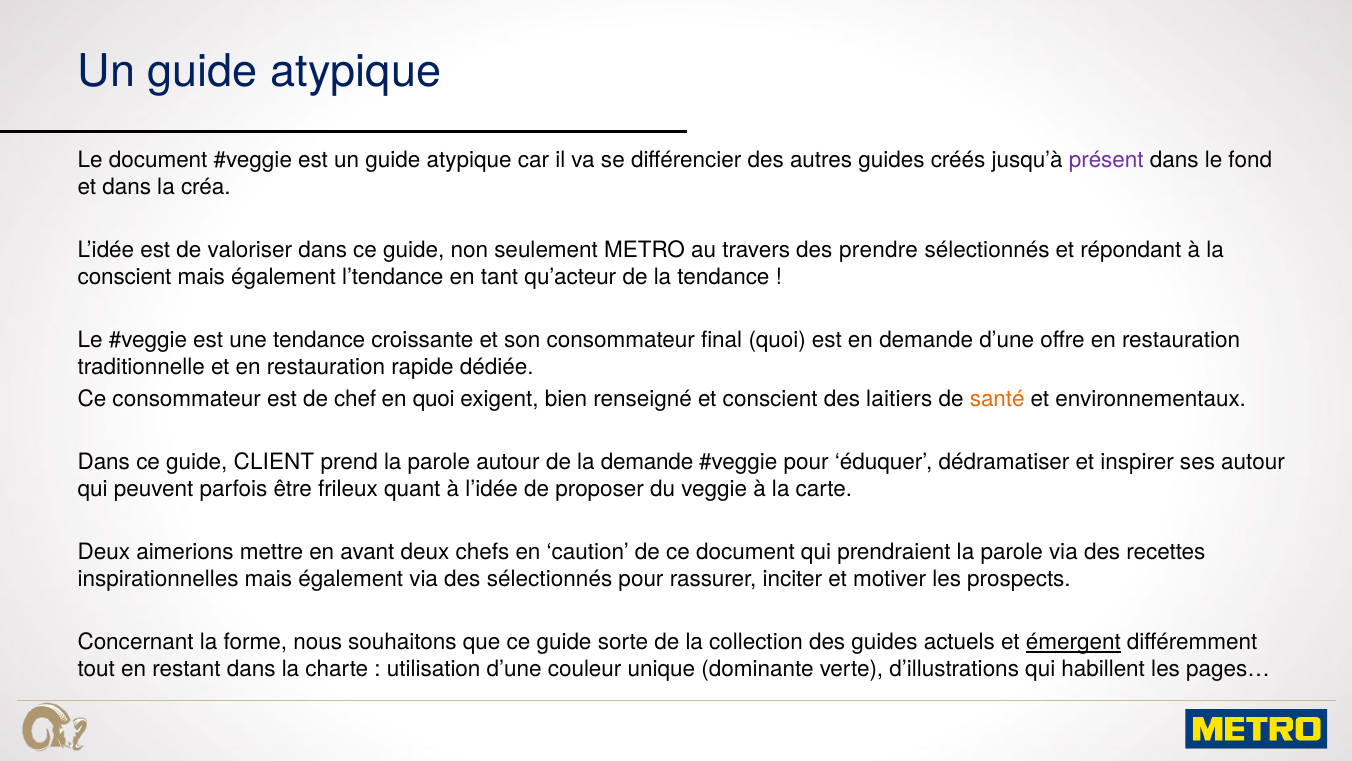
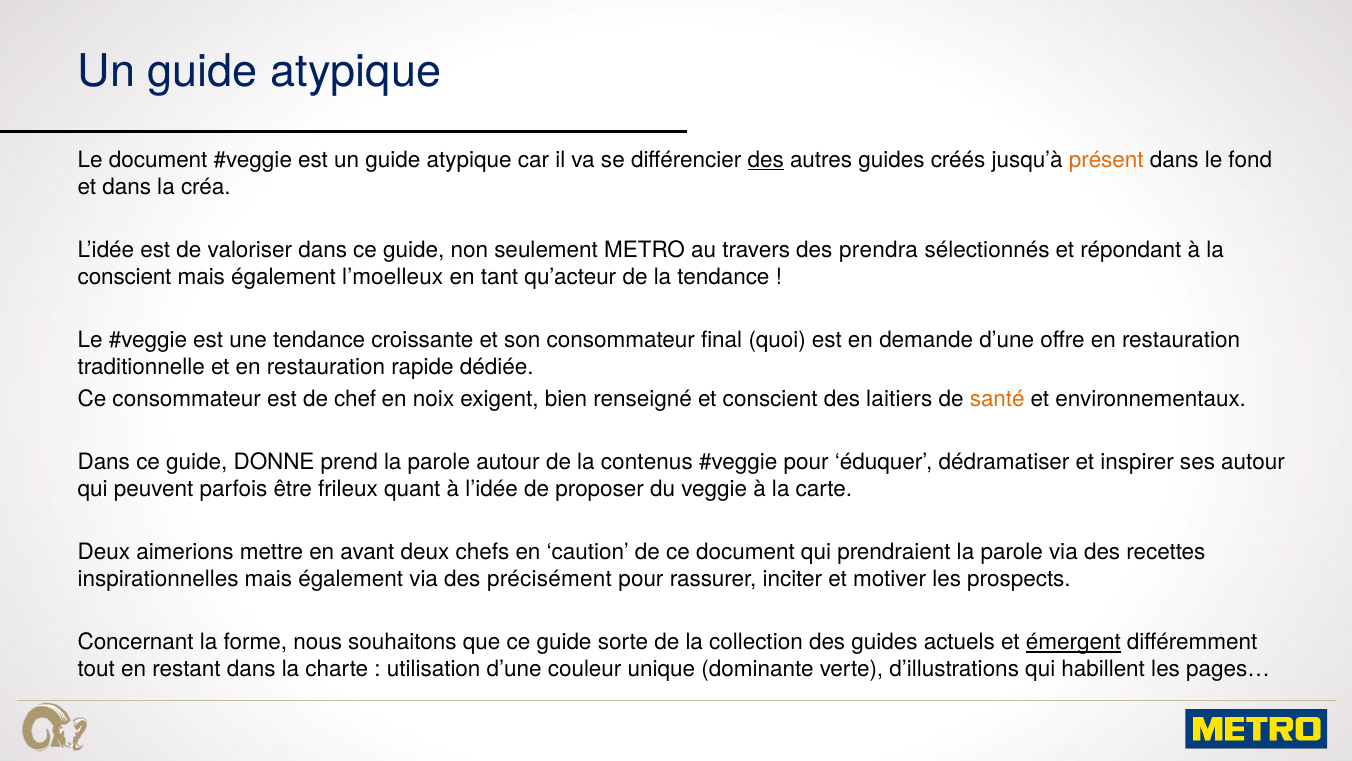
des underline: none -> present (766, 160)
présent colour: purple -> orange (1106, 160)
prendre: prendre -> prendra (879, 250)
l’tendance: l’tendance -> l’moelleux (393, 277)
en quoi: quoi -> noix (434, 399)
CLIENT: CLIENT -> DONNE (274, 462)
la demande: demande -> contenus (647, 462)
des sélectionnés: sélectionnés -> précisément (549, 579)
